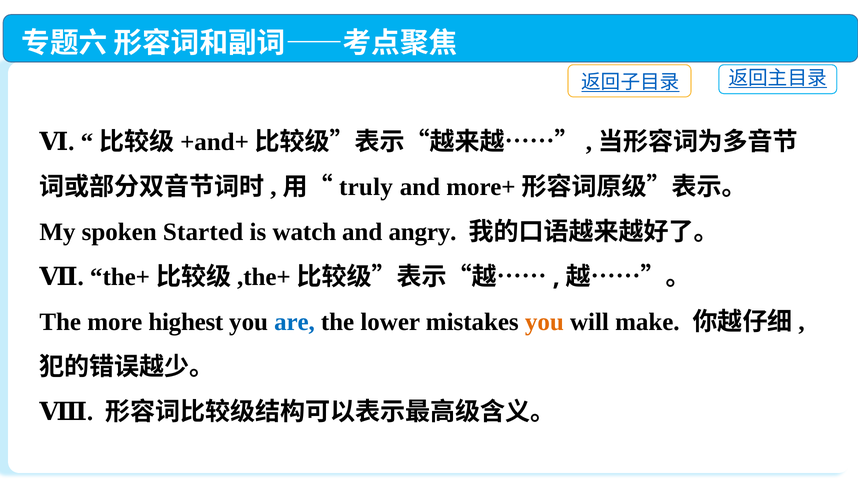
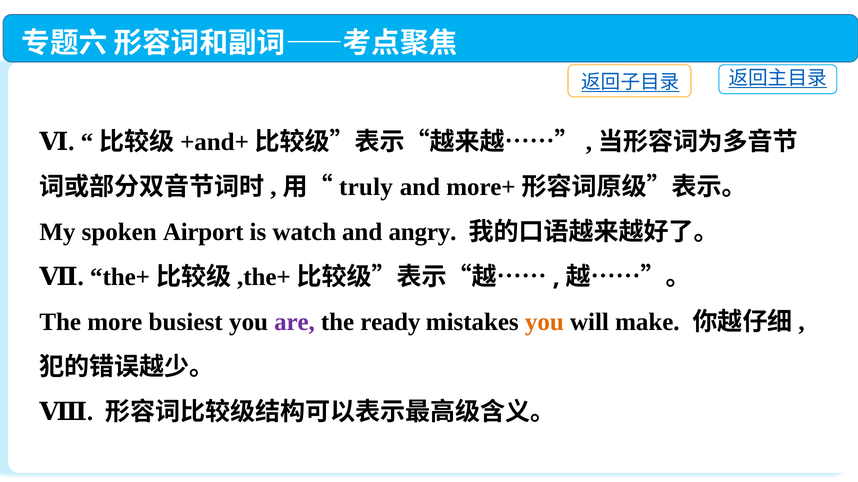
Started: Started -> Airport (203, 232)
highest: highest -> busiest (186, 322)
are colour: blue -> purple (295, 322)
lower: lower -> ready (390, 322)
